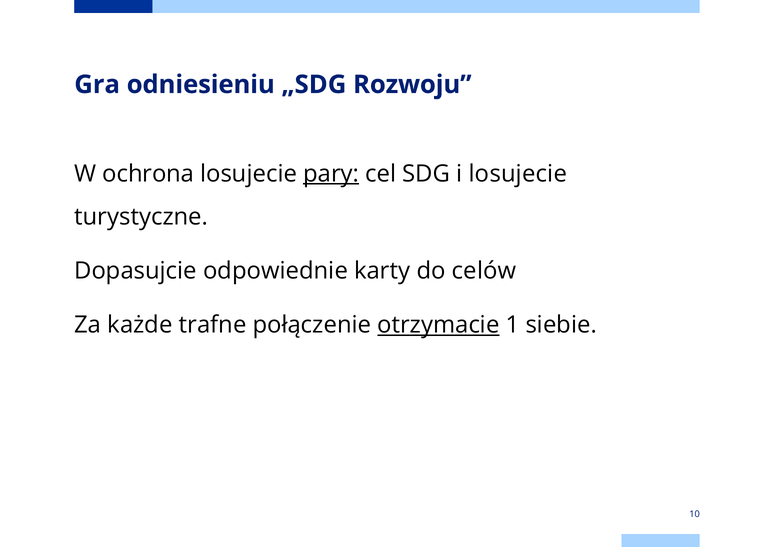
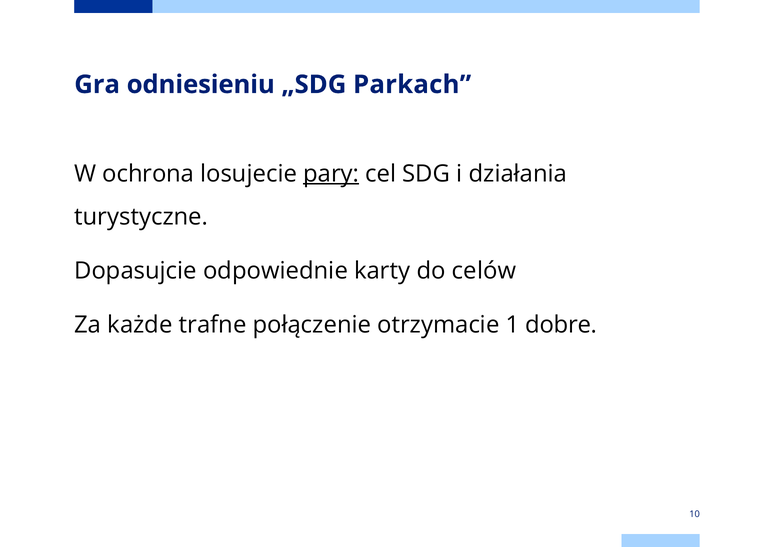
Rozwoju: Rozwoju -> Parkach (412, 85)
i losujecie: losujecie -> działania (518, 174)
otrzymacie underline: present -> none (438, 325)
siebie: siebie -> dobre (561, 325)
